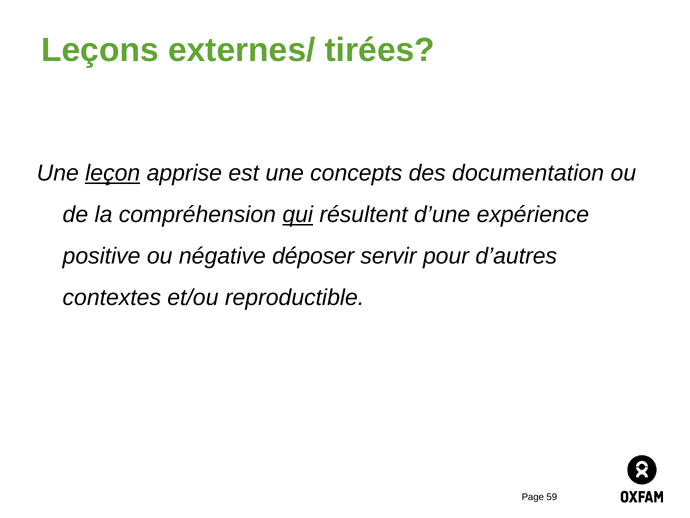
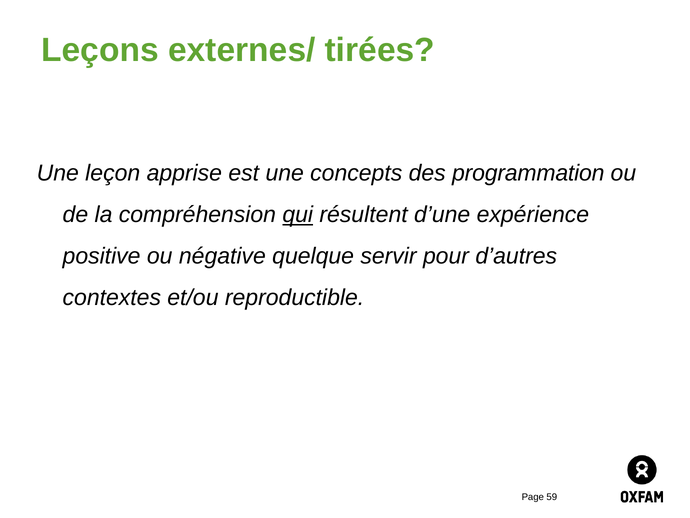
leçon underline: present -> none (113, 173)
documentation: documentation -> programmation (528, 173)
déposer: déposer -> quelque (313, 256)
